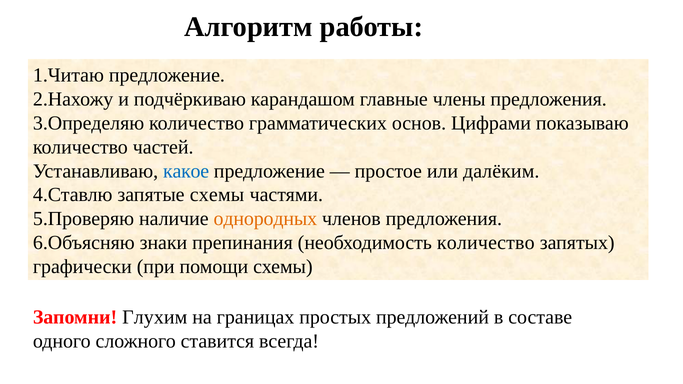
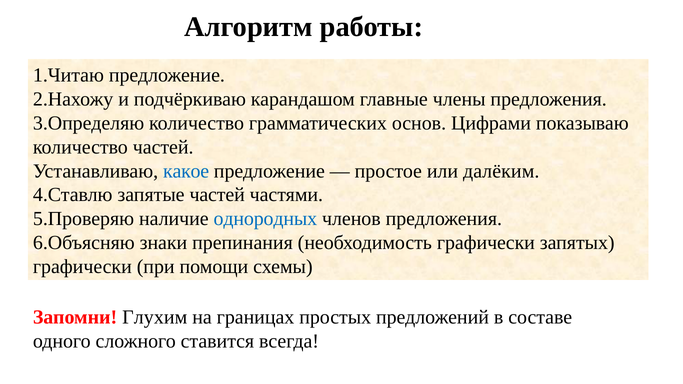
запятые схемы: схемы -> частей (217, 195)
однородных colour: orange -> blue (265, 219)
необходимость количество: количество -> графически (486, 243)
